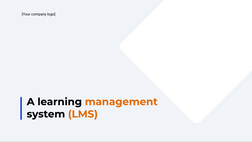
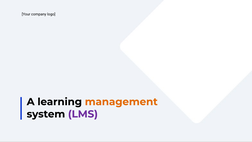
LMS colour: orange -> purple (83, 114)
